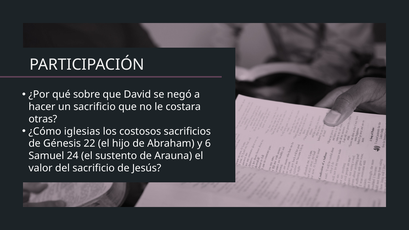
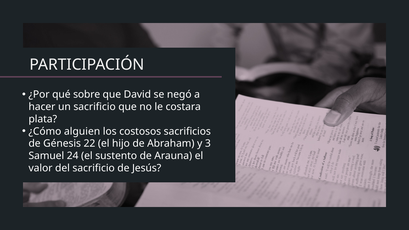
otras: otras -> plata (43, 119)
iglesias: iglesias -> alguien (82, 131)
6: 6 -> 3 (208, 144)
